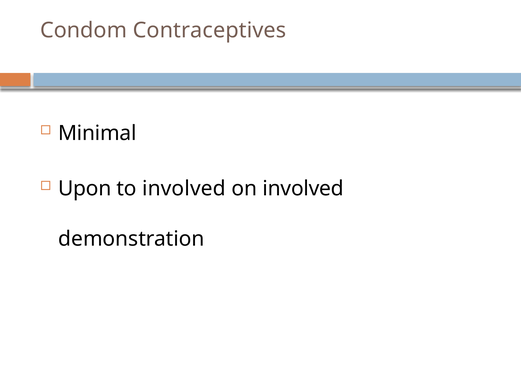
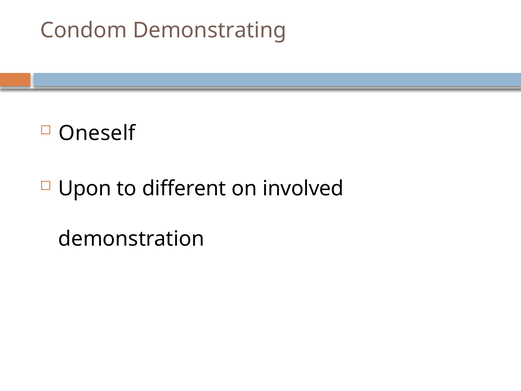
Contraceptives: Contraceptives -> Demonstrating (210, 30)
Minimal: Minimal -> Oneself (97, 133)
to involved: involved -> different (184, 188)
